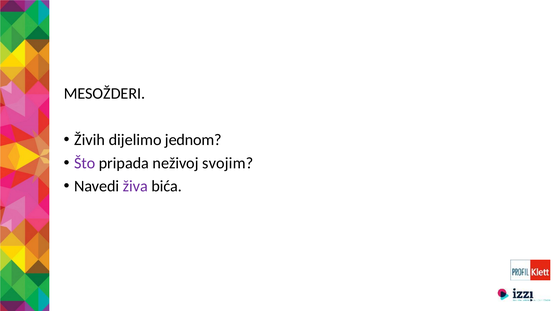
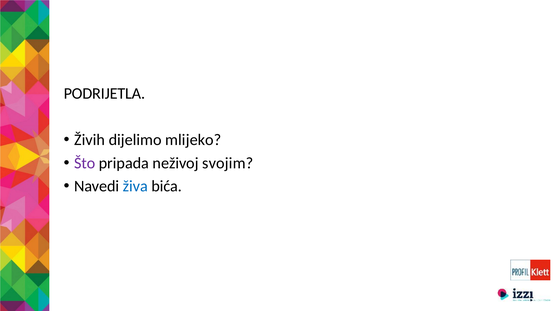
MESOŽDERI: MESOŽDERI -> PODRIJETLA (104, 94)
jednom: jednom -> mlijeko (193, 140)
živa colour: purple -> blue (135, 187)
